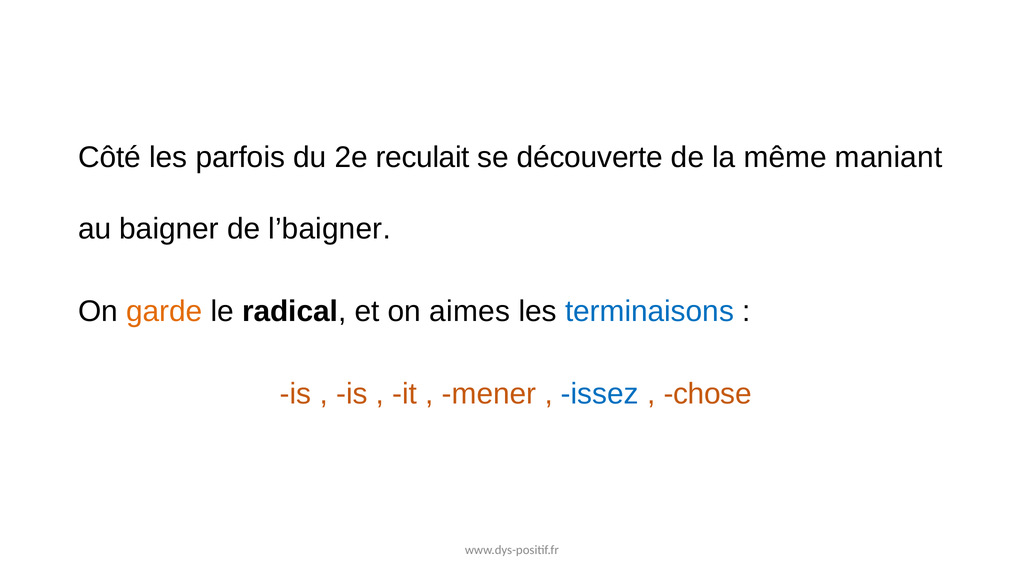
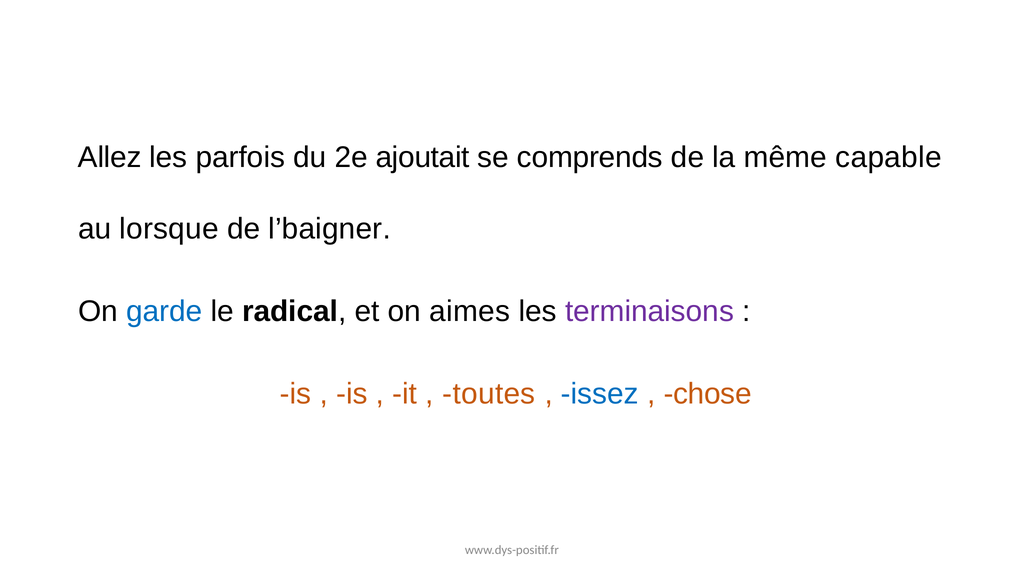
Côté: Côté -> Allez (110, 157)
reculait: reculait -> ajoutait (423, 157)
découverte: découverte -> comprends (590, 157)
maniant: maniant -> capable (889, 157)
baigner: baigner -> lorsque (169, 229)
garde colour: orange -> blue (164, 311)
terminaisons colour: blue -> purple (649, 311)
mener: mener -> toutes (489, 394)
